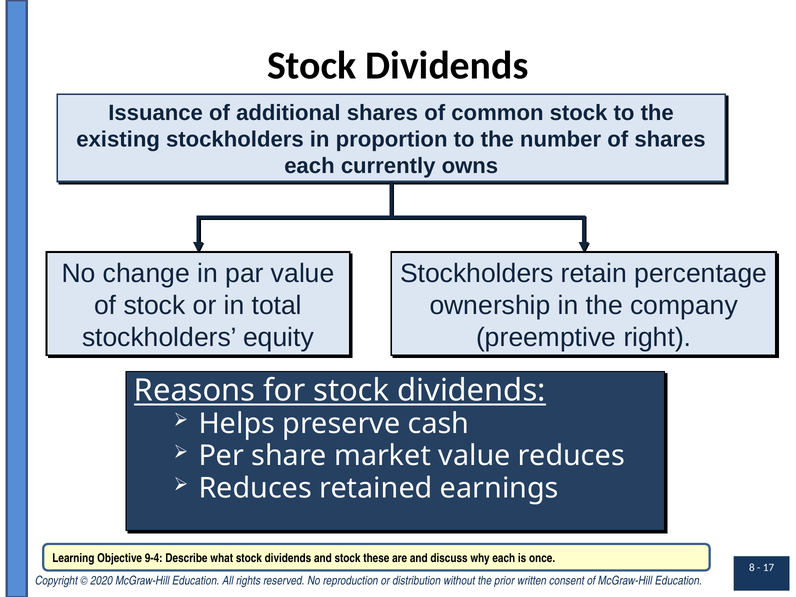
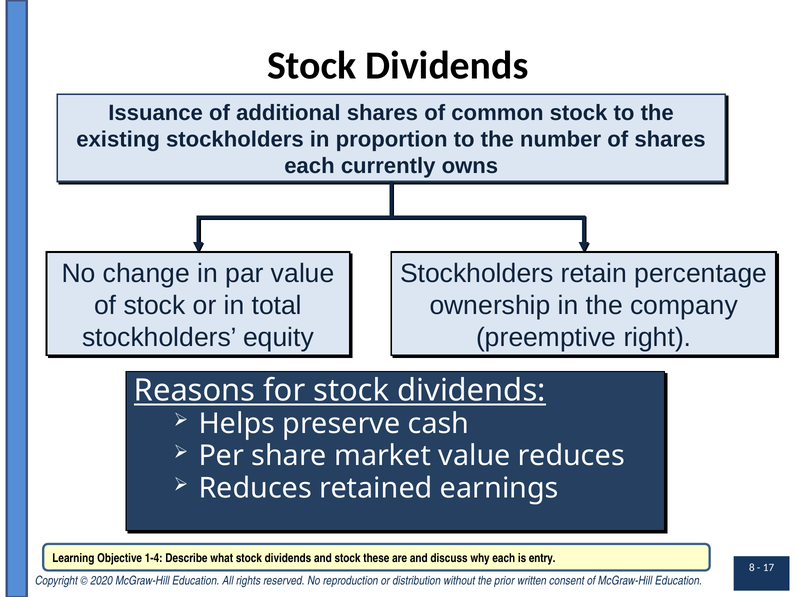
9-4: 9-4 -> 1-4 (154, 558)
once: once -> entry (542, 558)
